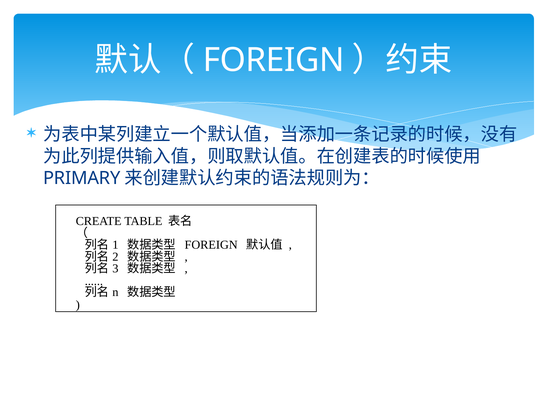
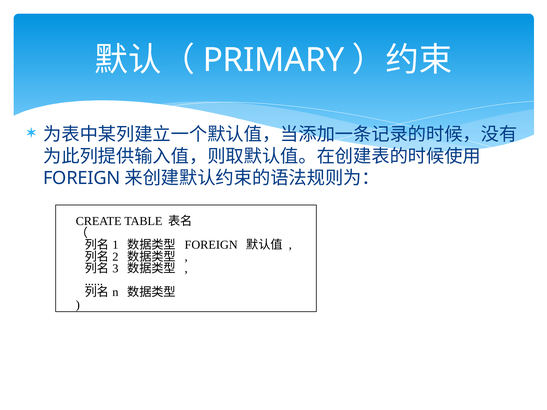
FOREIGN: FOREIGN -> PRIMARY (274, 60)
PRIMARY: PRIMARY -> FOREIGN (82, 178)
